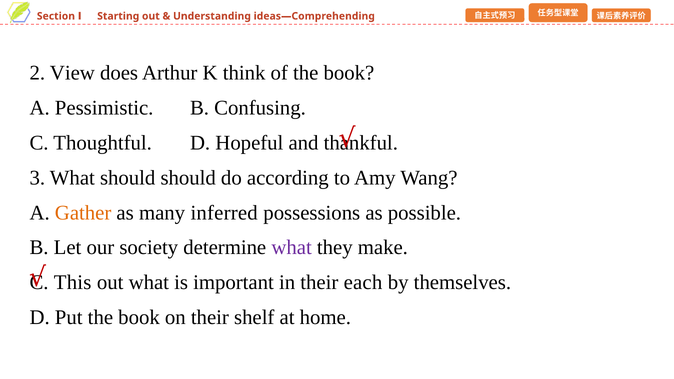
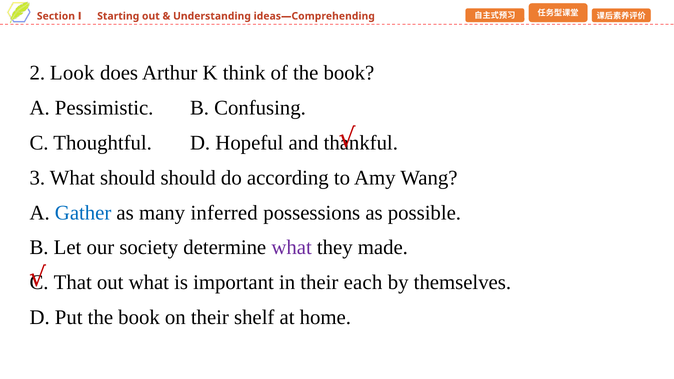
View: View -> Look (72, 73)
Gather colour: orange -> blue (83, 213)
make: make -> made (383, 248)
This: This -> That (73, 283)
